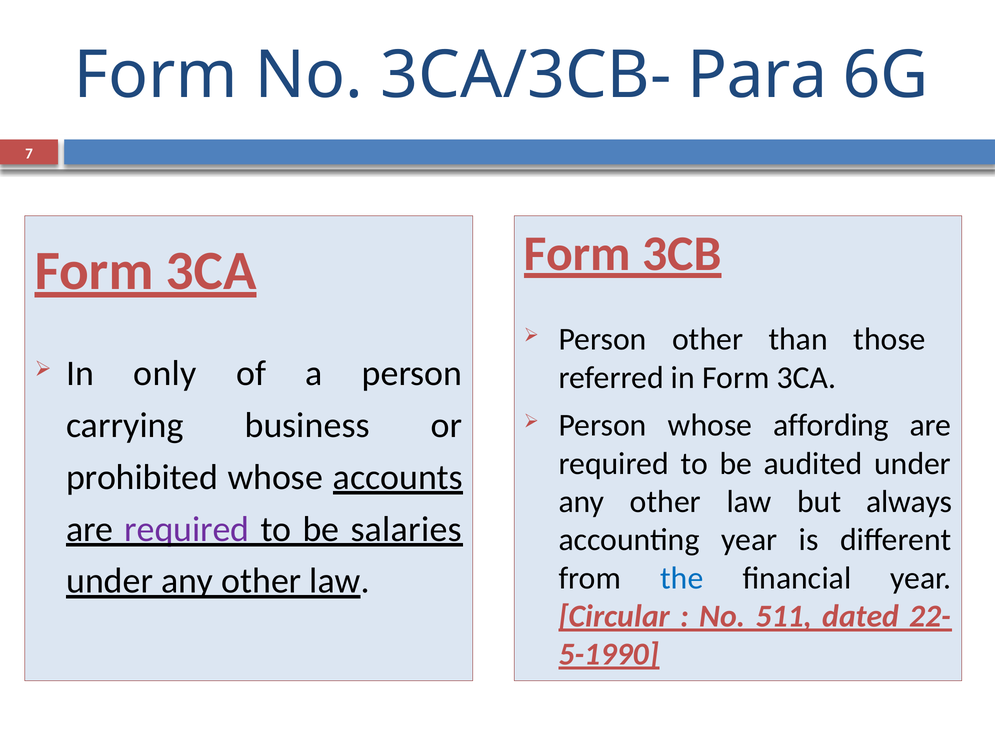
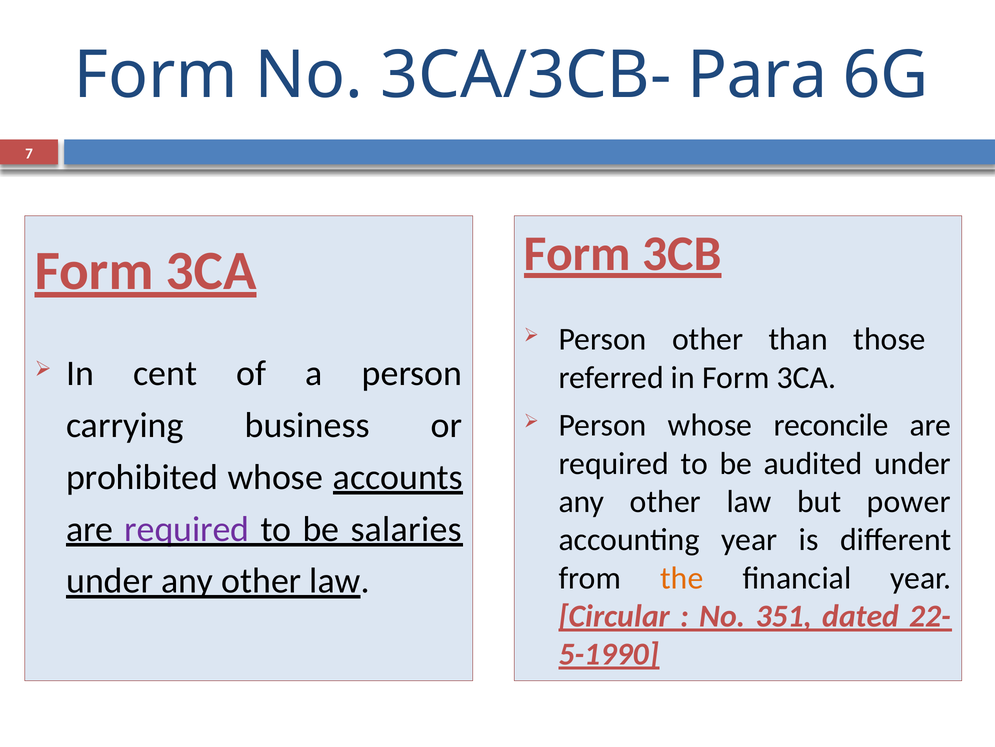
only: only -> cent (165, 373)
affording: affording -> reconcile (831, 425)
always: always -> power (909, 501)
the colour: blue -> orange (682, 577)
511: 511 -> 351 (784, 616)
